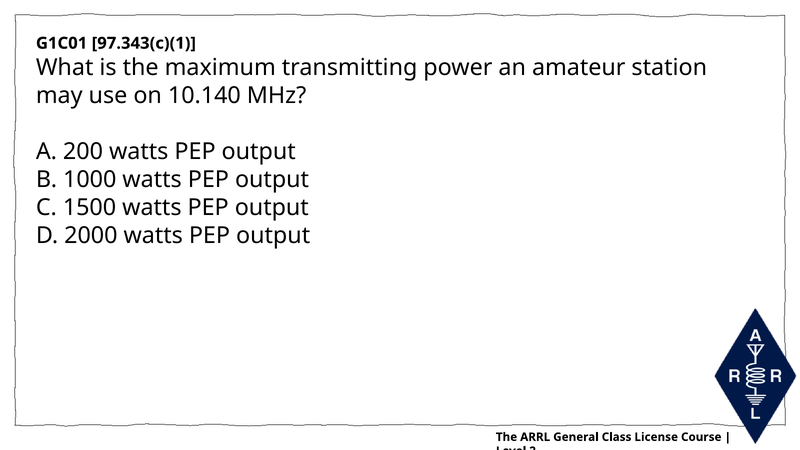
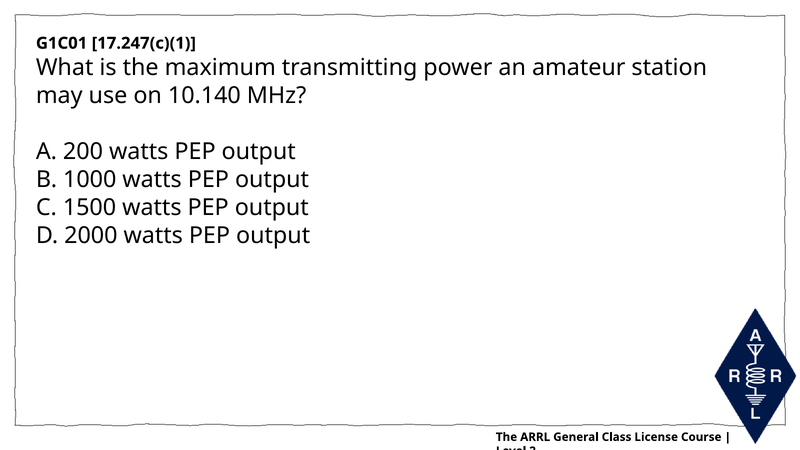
97.343(c)(1: 97.343(c)(1 -> 17.247(c)(1 (144, 43)
